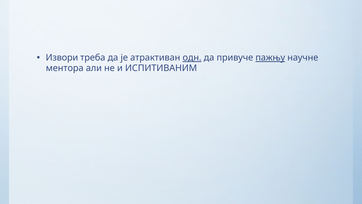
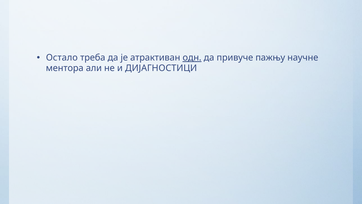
Извори: Извори -> Остало (62, 58)
пажњу underline: present -> none (270, 58)
ИСПИТИВАНИМ: ИСПИТИВАНИМ -> ДИЈАГНОСТИЦИ (161, 68)
